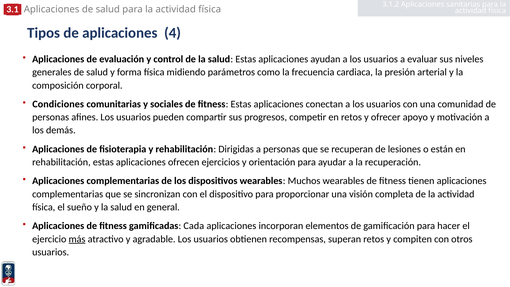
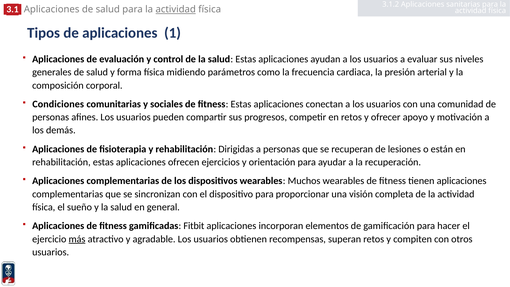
actividad underline: none -> present (176, 9)
4: 4 -> 1 (173, 33)
Cada: Cada -> Fitbit (194, 226)
